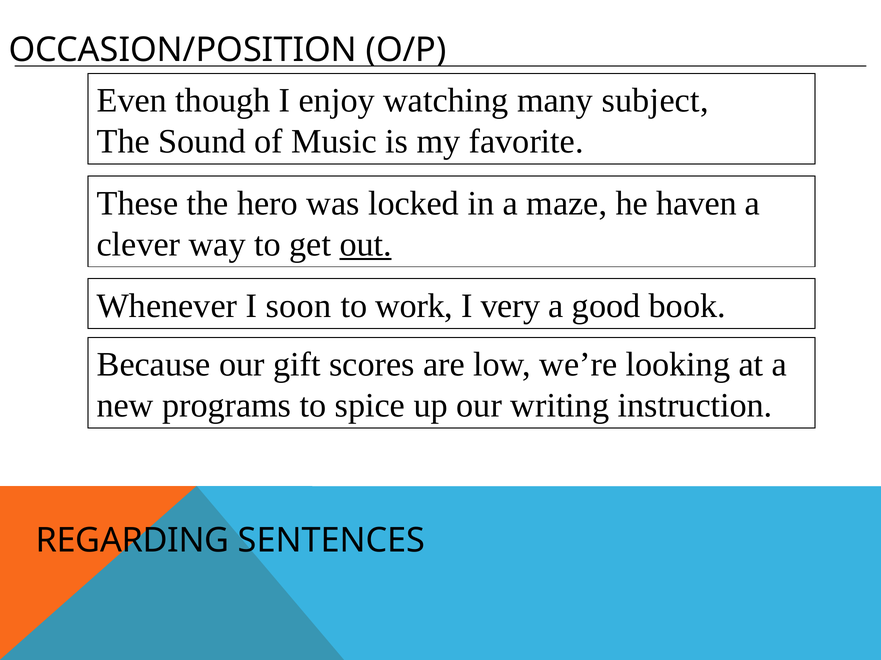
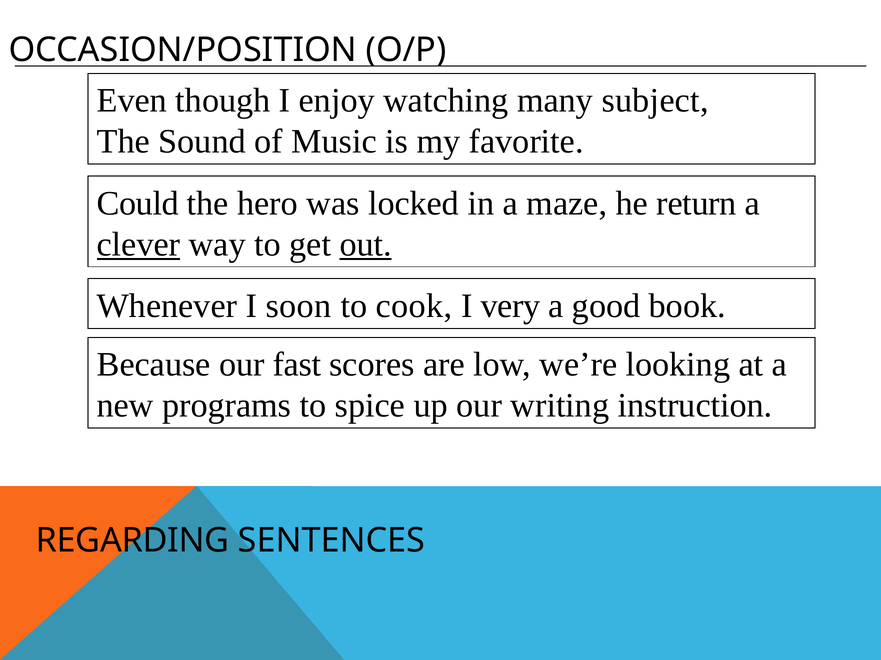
These: These -> Could (138, 203)
haven: haven -> return (697, 203)
clever underline: none -> present (138, 245)
work: work -> cook (414, 306)
gift: gift -> fast (297, 365)
